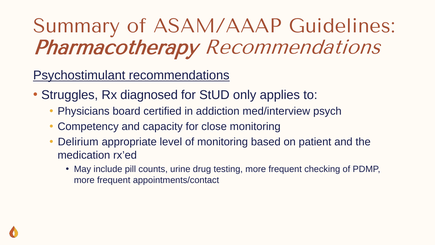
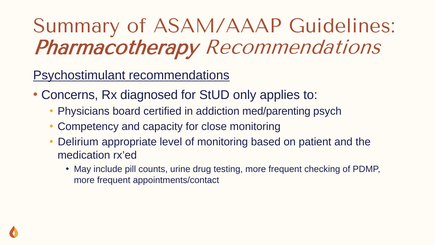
Struggles: Struggles -> Concerns (70, 95)
med/interview: med/interview -> med/parenting (276, 111)
